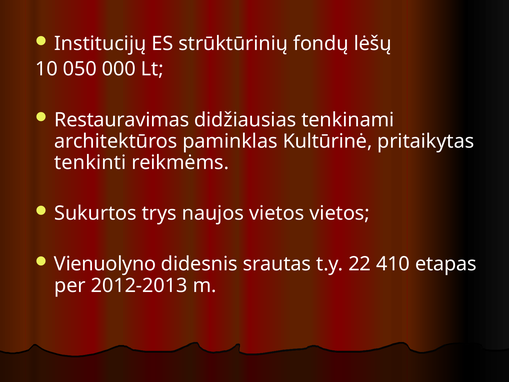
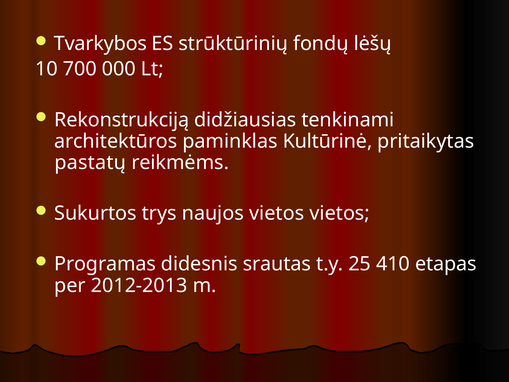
Institucijų: Institucijų -> Tvarkybos (100, 44)
050: 050 -> 700 (80, 69)
Restauravimas: Restauravimas -> Rekonstrukciją (122, 120)
tenkinti: tenkinti -> pastatų (90, 163)
Vienuolyno: Vienuolyno -> Programas (105, 264)
22: 22 -> 25 (360, 264)
